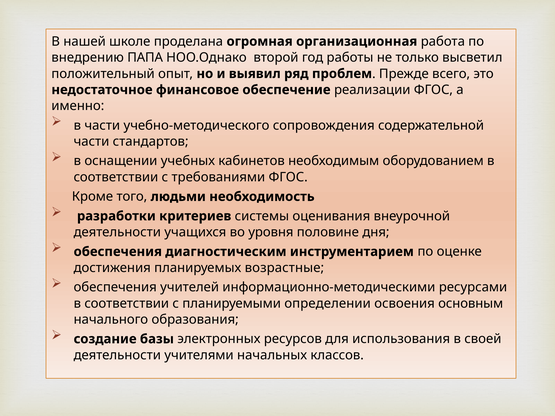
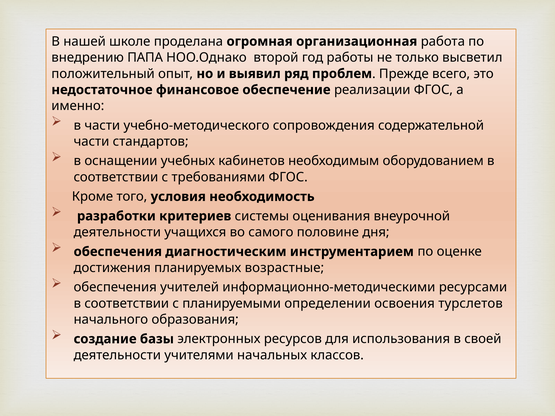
людьми: людьми -> условия (178, 197)
уровня: уровня -> самого (271, 232)
основным: основным -> турслетов (471, 304)
